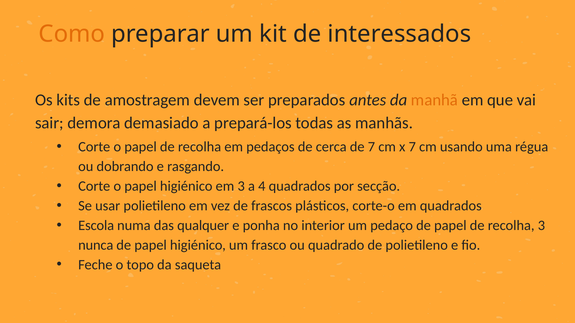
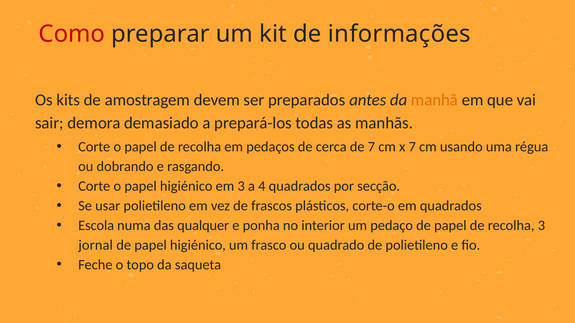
Como colour: orange -> red (72, 34)
interessados: interessados -> informações (399, 34)
nunca: nunca -> jornal (96, 245)
